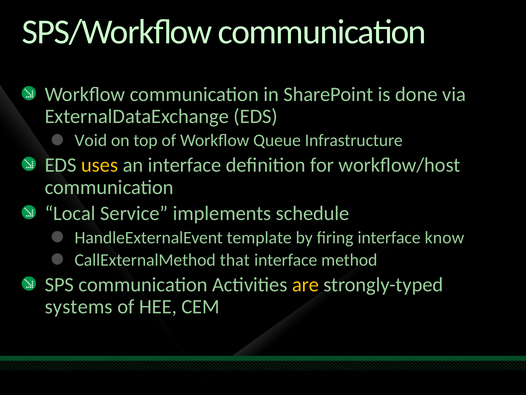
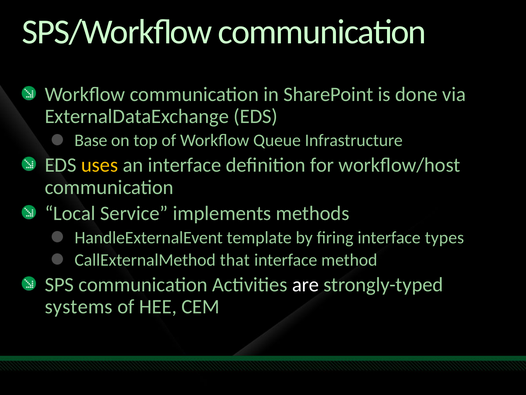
Void: Void -> Base (91, 140)
schedule: schedule -> methods (313, 213)
know: know -> types (444, 237)
are colour: yellow -> white (305, 284)
